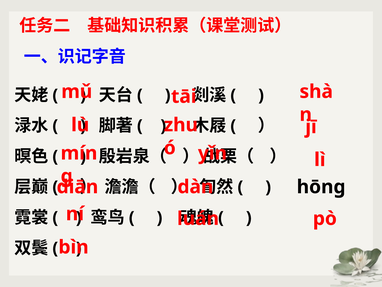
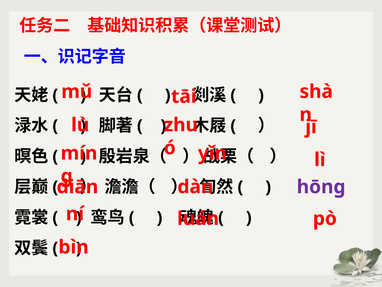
hōnɡ colour: black -> purple (321, 187)
